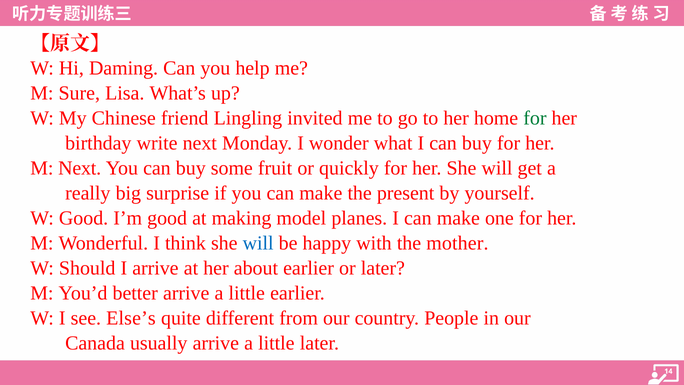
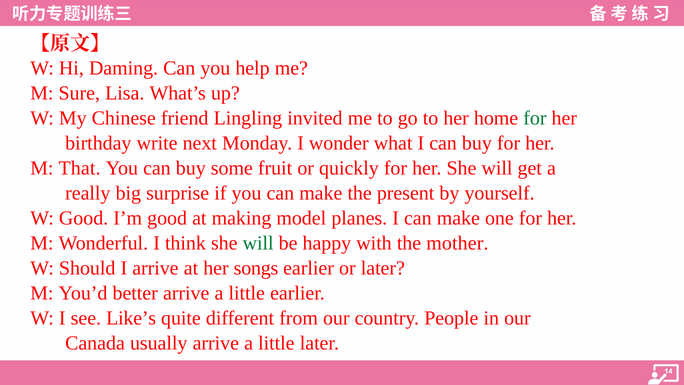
M Next: Next -> That (80, 168)
will colour: blue -> green (258, 243)
about: about -> songs (256, 268)
Else’s: Else’s -> Like’s (131, 318)
